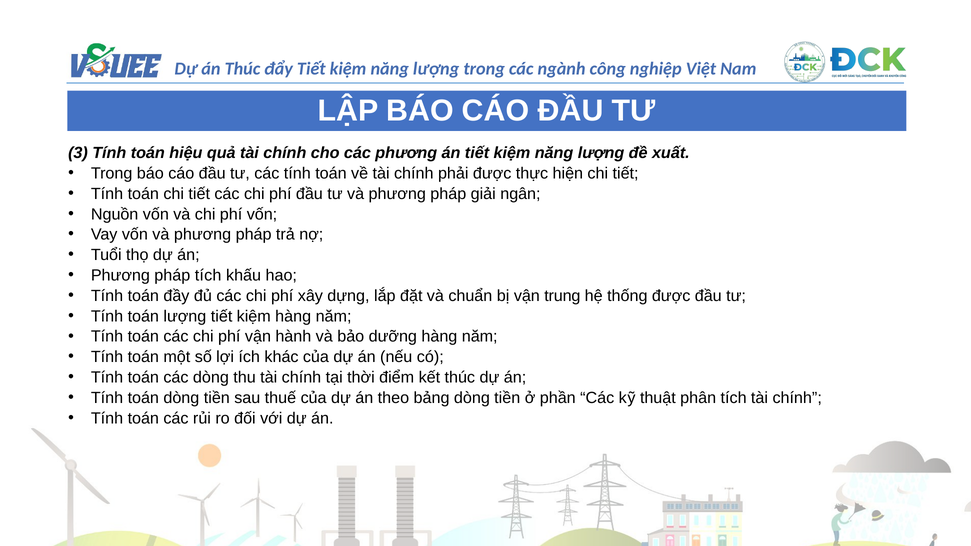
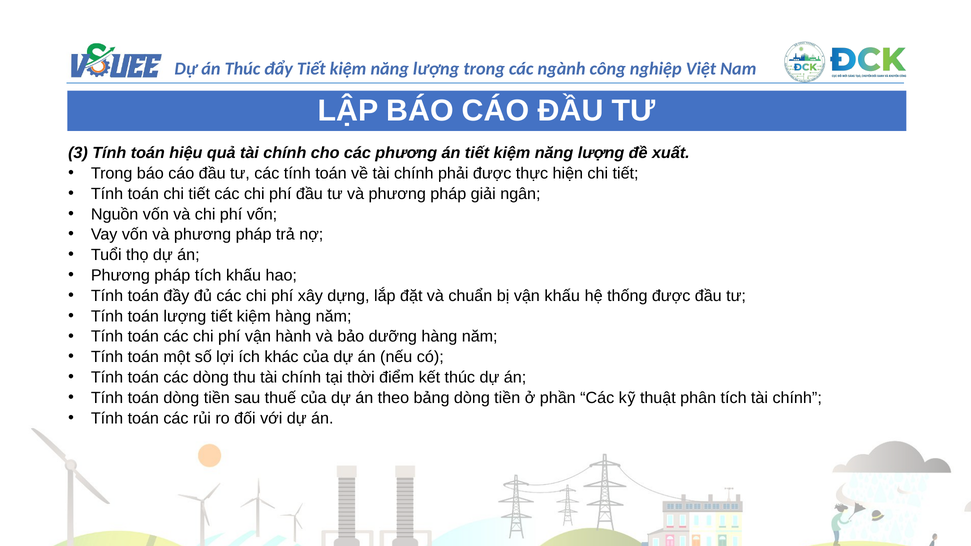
vận trung: trung -> khấu (562, 296)
